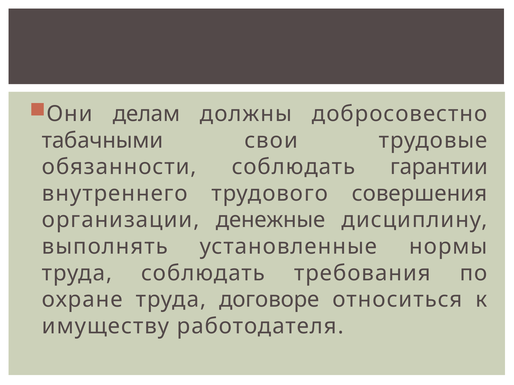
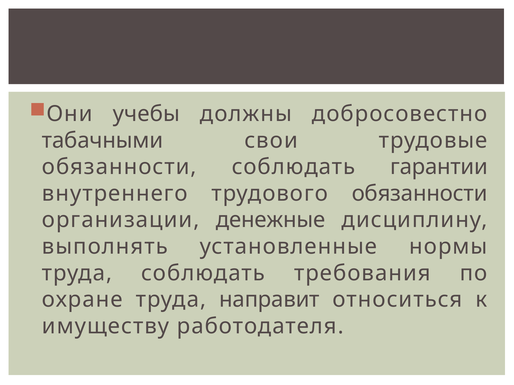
делам: делам -> учебы (146, 114)
трудового совершения: совершения -> обязанности (420, 194)
договоре: договоре -> направит (269, 300)
